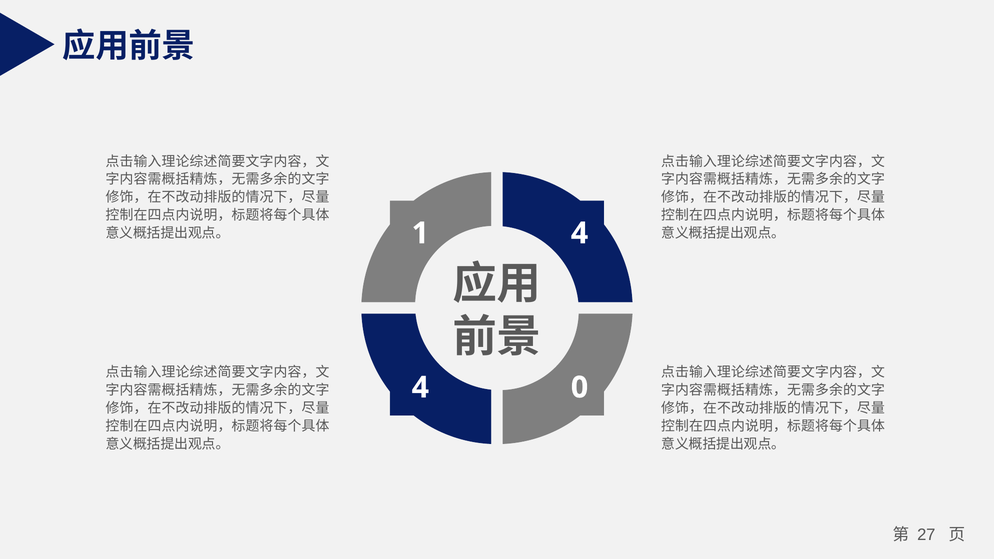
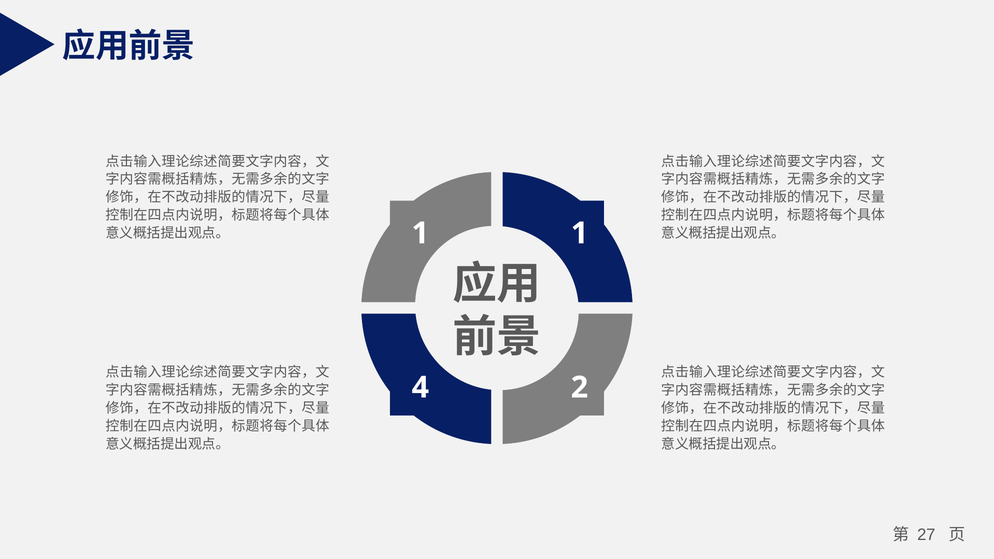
1 4: 4 -> 1 (580, 233)
0: 0 -> 2 (580, 388)
